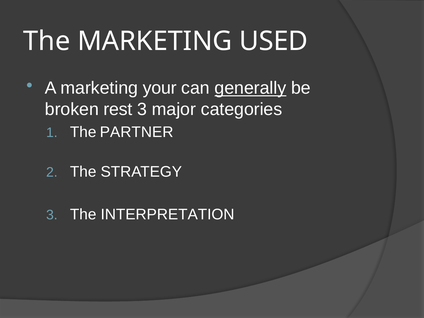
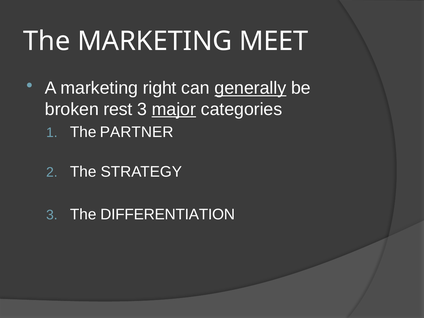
USED: USED -> MEET (274, 41)
your: your -> right (160, 88)
major underline: none -> present (174, 109)
INTERPRETATION: INTERPRETATION -> DIFFERENTIATION (168, 215)
